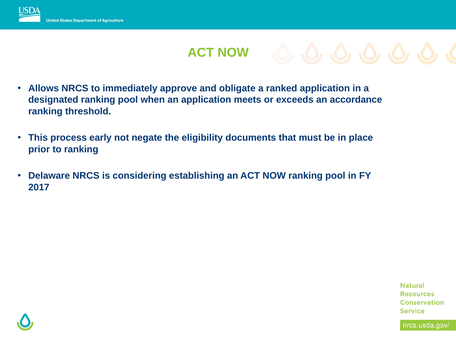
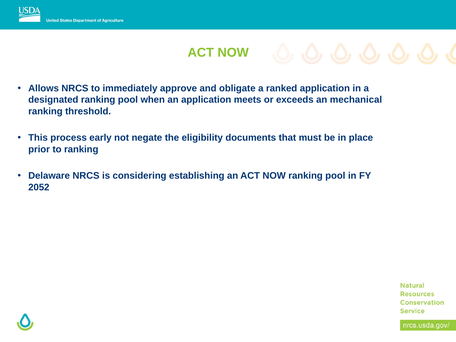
accordance: accordance -> mechanical (356, 100)
2017: 2017 -> 2052 (39, 187)
